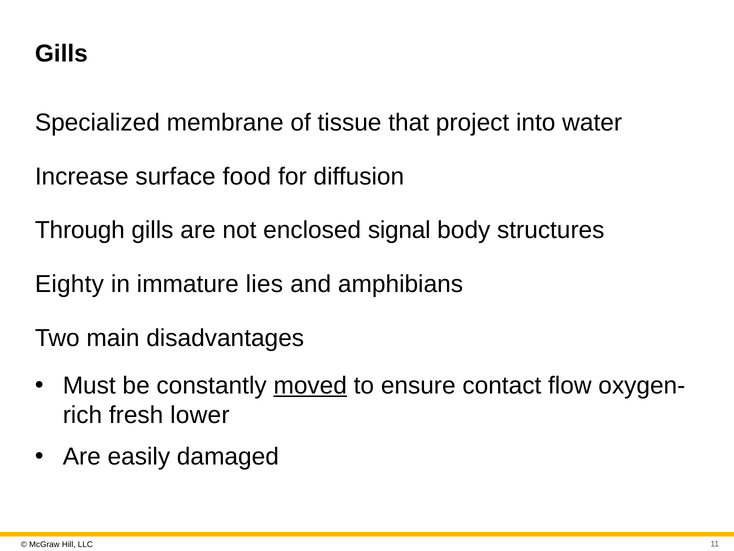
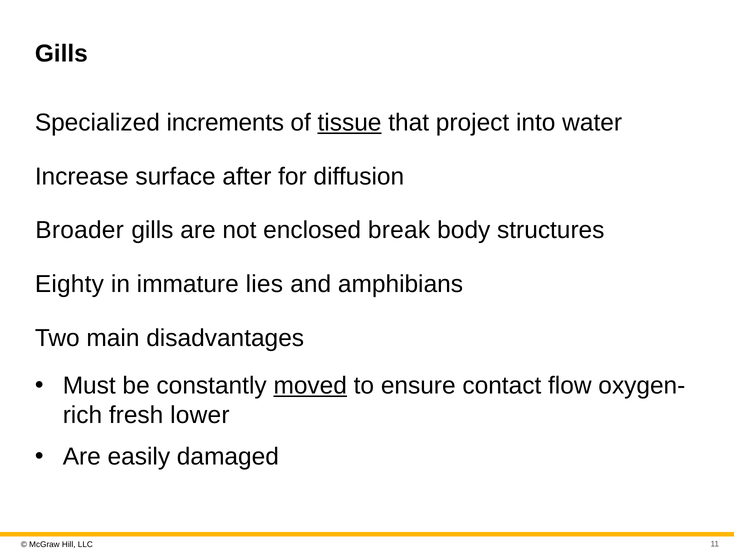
membrane: membrane -> increments (225, 123)
tissue underline: none -> present (350, 123)
food: food -> after (247, 176)
Through: Through -> Broader (80, 230)
signal: signal -> break (399, 230)
